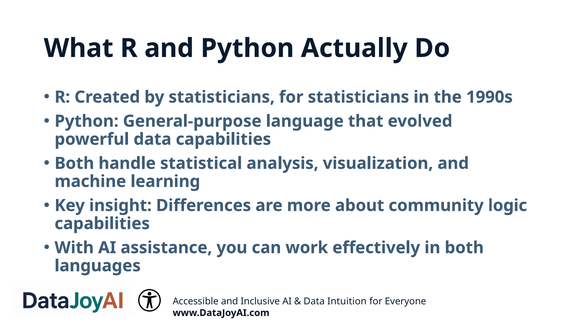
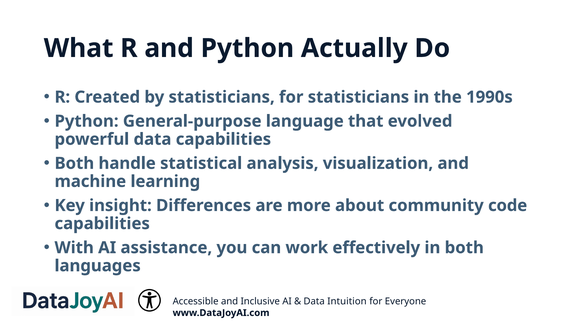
logic: logic -> code (508, 205)
